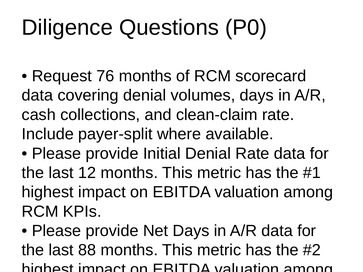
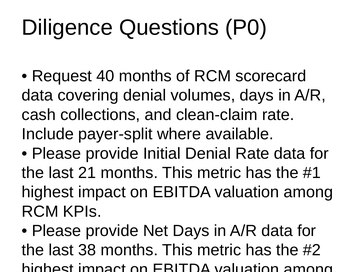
76: 76 -> 40 (105, 76)
12: 12 -> 21 (87, 173)
88: 88 -> 38 (87, 250)
